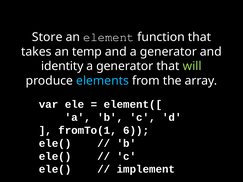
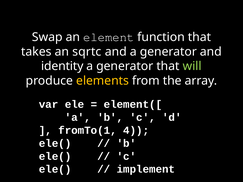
Store: Store -> Swap (47, 37)
temp: temp -> sqrtc (87, 52)
elements colour: light blue -> yellow (103, 81)
6: 6 -> 4 (136, 131)
